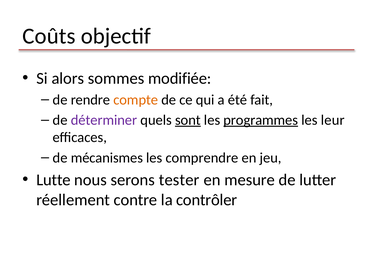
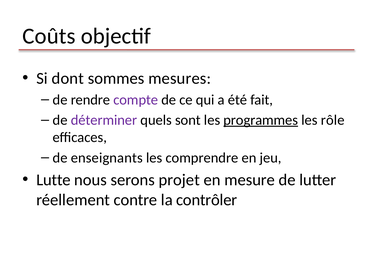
alors: alors -> dont (68, 78)
modifiée: modifiée -> mesures (180, 78)
compte colour: orange -> purple (136, 100)
sont underline: present -> none (188, 120)
leur: leur -> rôle (333, 120)
mécanismes: mécanismes -> enseignants (107, 158)
tester: tester -> projet (179, 180)
